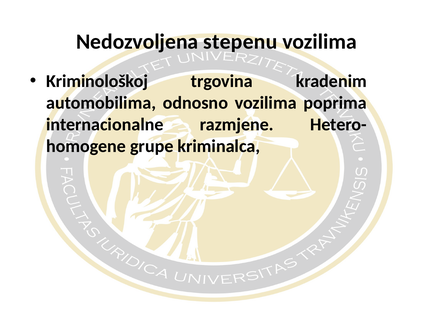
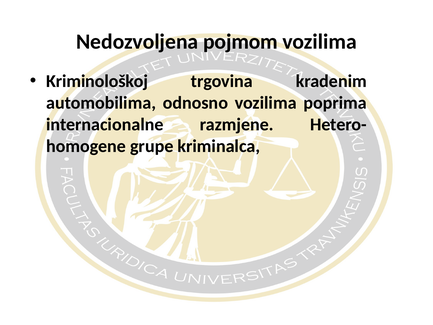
stepenu: stepenu -> pojmom (240, 42)
